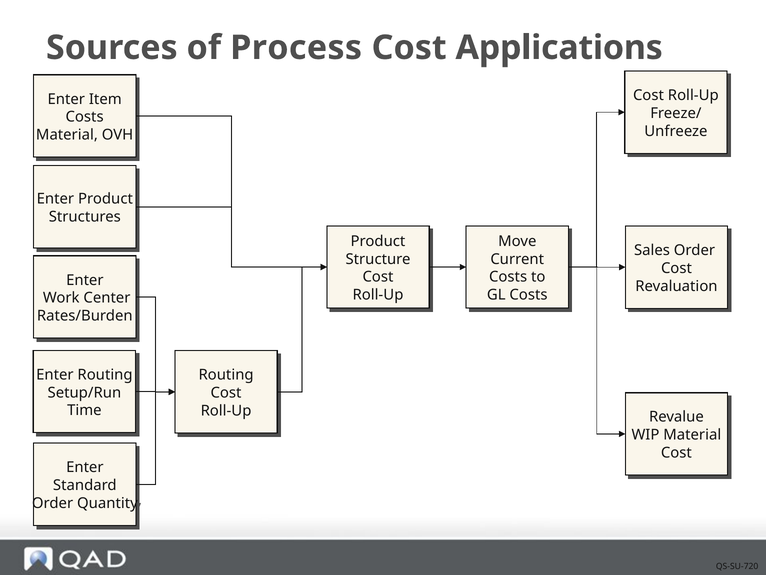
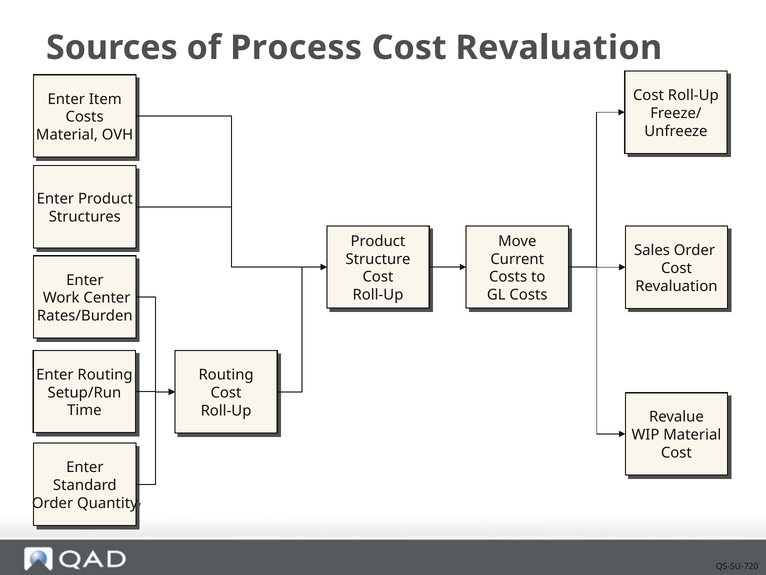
Applications: Applications -> Revaluation (559, 48)
